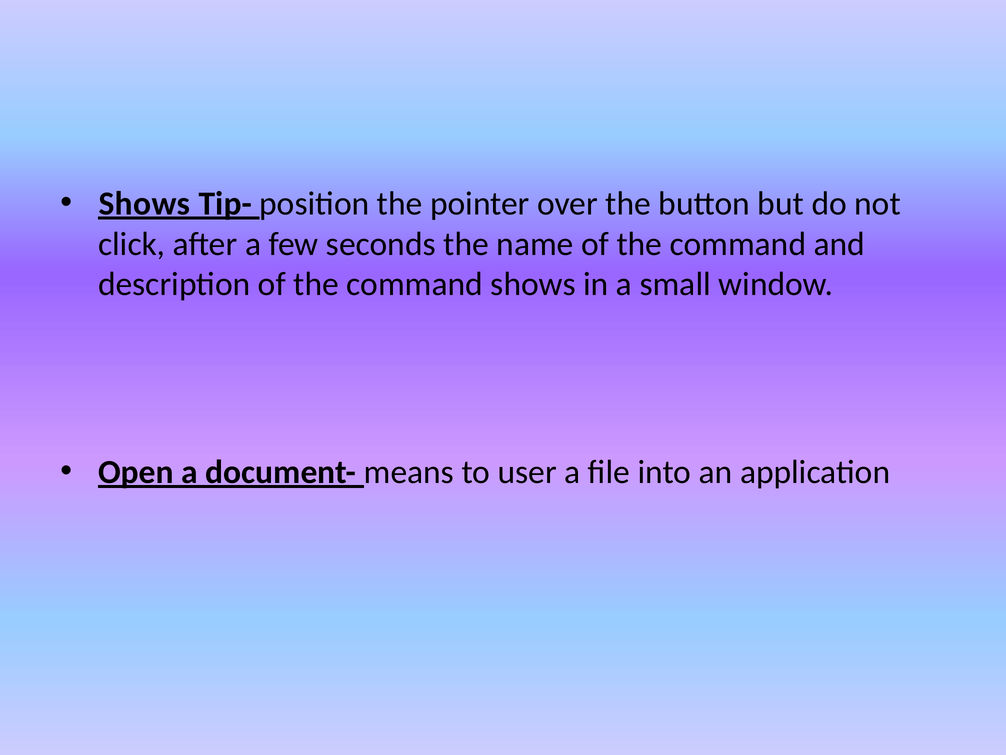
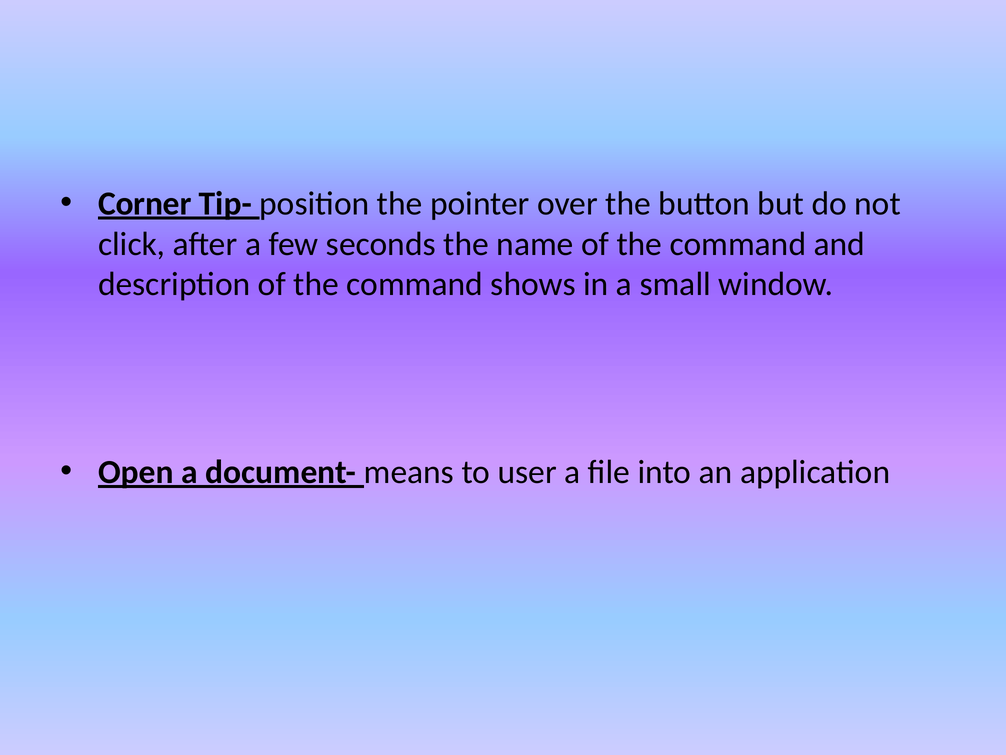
Shows: Shows -> Corner (145, 204)
